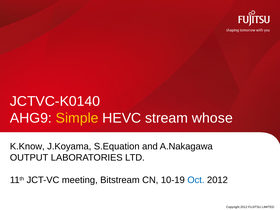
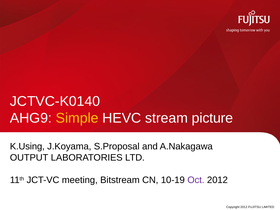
whose: whose -> picture (212, 118)
K.Know: K.Know -> K.Using (27, 146)
S.Equation: S.Equation -> S.Proposal (117, 146)
Oct colour: blue -> purple (196, 180)
